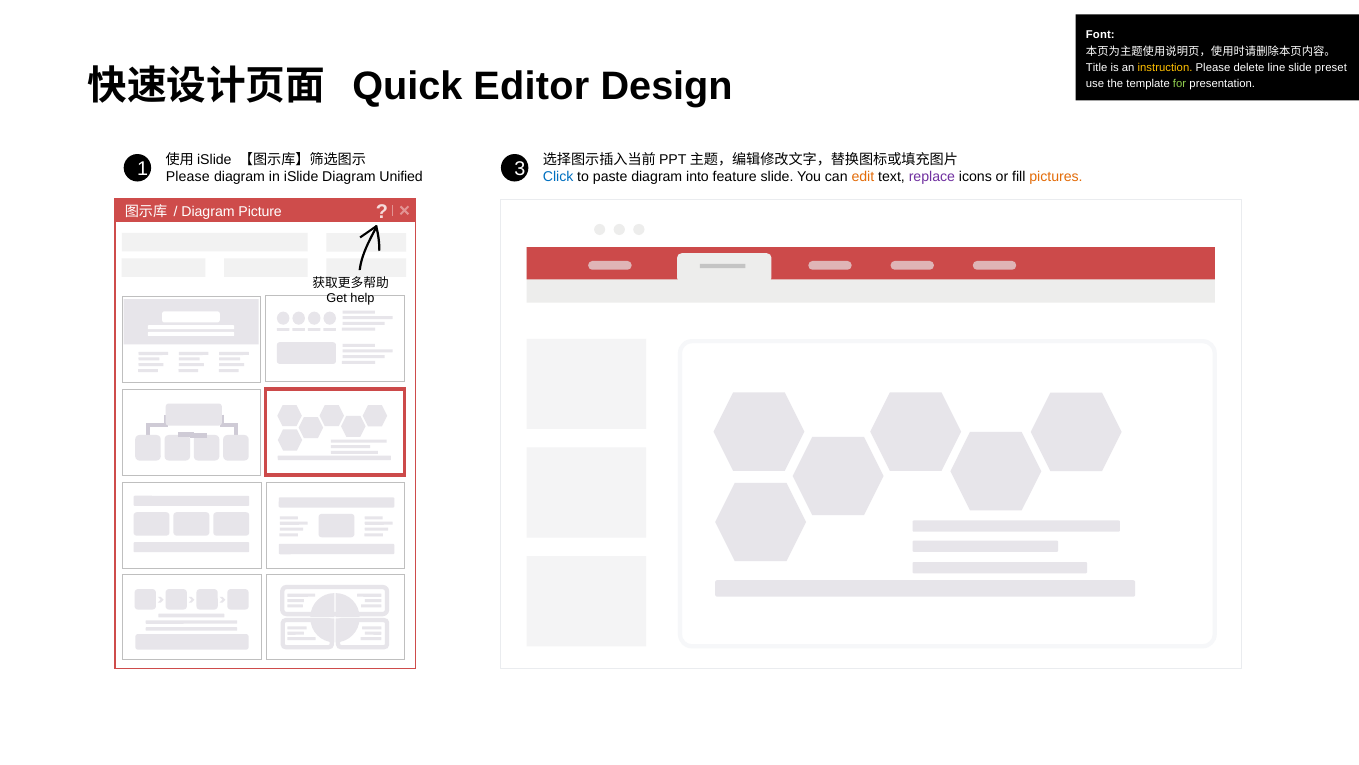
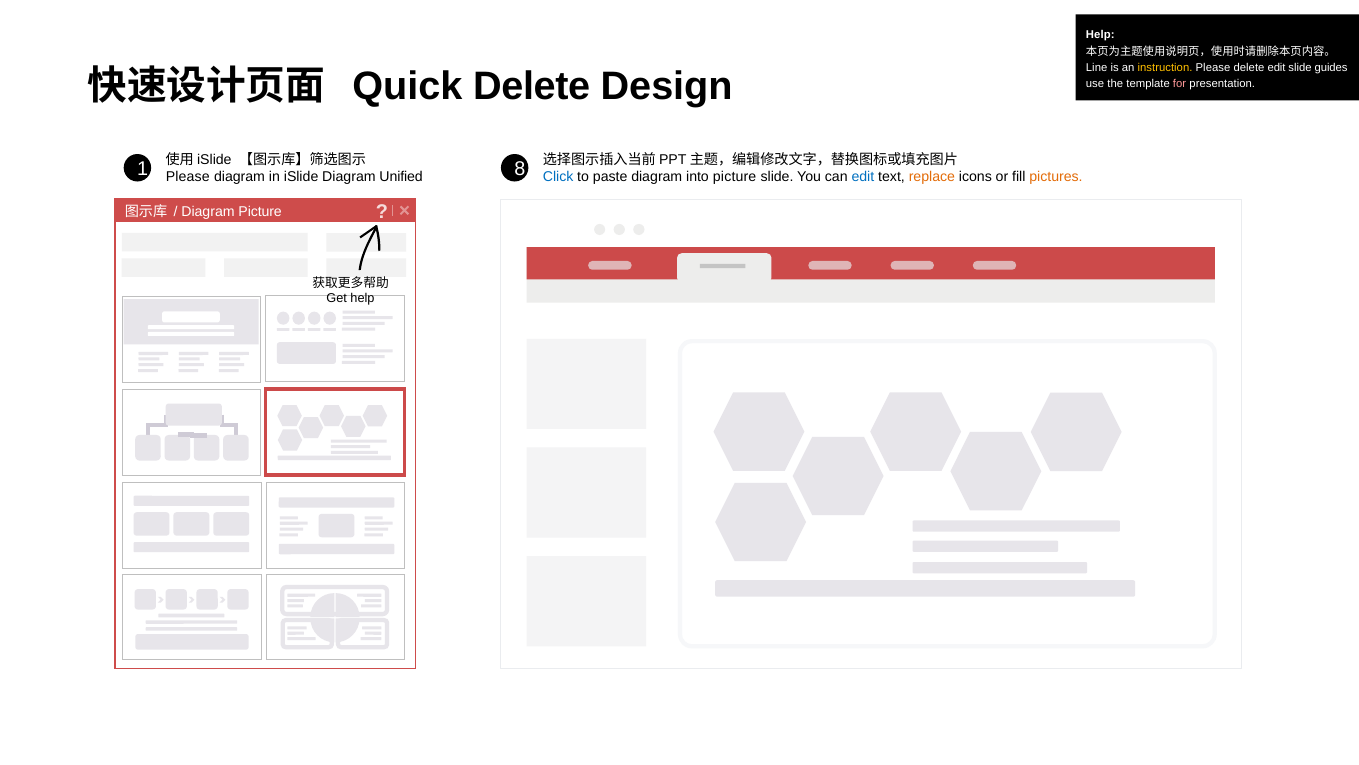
Font: Font -> Help (1100, 35)
Title: Title -> Line (1097, 68)
delete line: line -> edit (1277, 68)
preset: preset -> guides (1331, 68)
Quick Editor: Editor -> Delete (532, 87)
for colour: light green -> pink (1180, 84)
3: 3 -> 8 (520, 169)
into feature: feature -> picture (735, 177)
edit colour: orange -> blue (863, 177)
replace colour: purple -> orange (932, 177)
